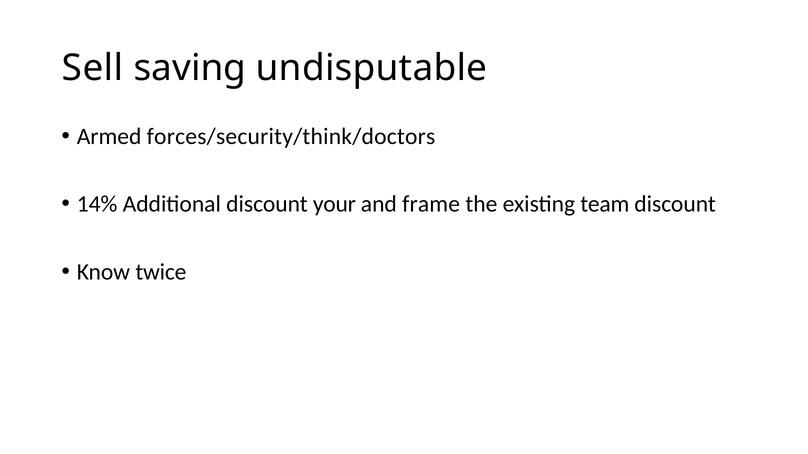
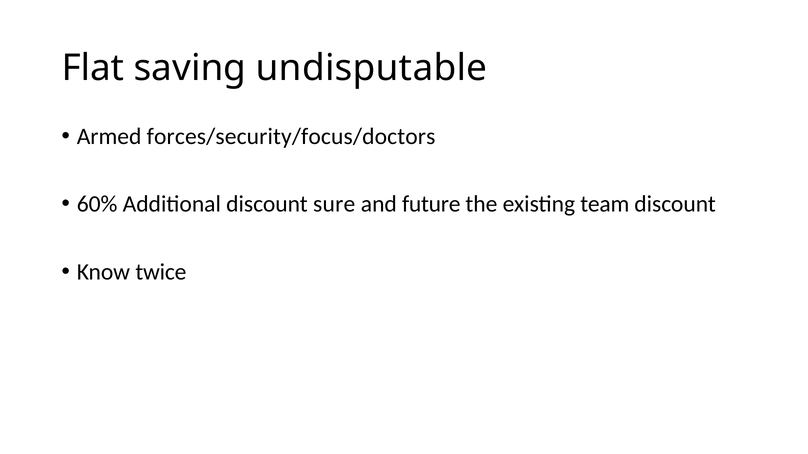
Sell: Sell -> Flat (93, 68)
forces/security/think/doctors: forces/security/think/doctors -> forces/security/focus/doctors (291, 137)
14%: 14% -> 60% (97, 204)
your: your -> sure (334, 204)
frame: frame -> future (431, 204)
